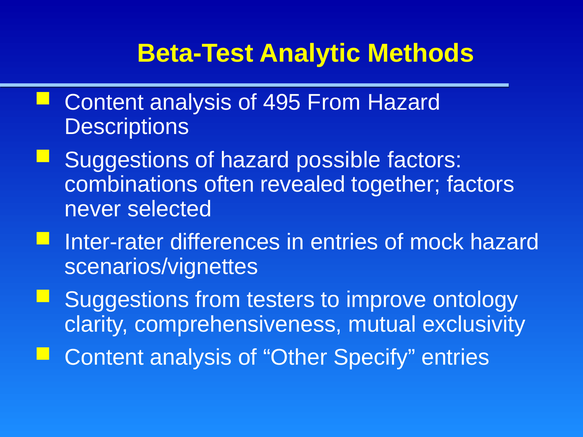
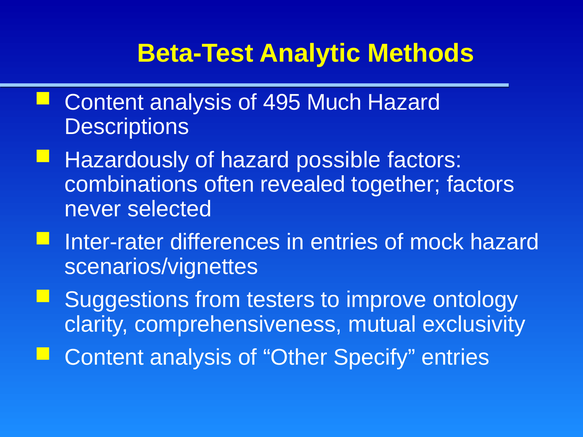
495 From: From -> Much (334, 102)
Suggestions: Suggestions -> Hazardously (127, 160)
